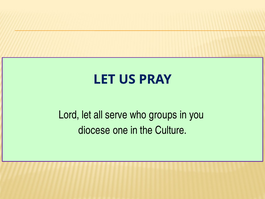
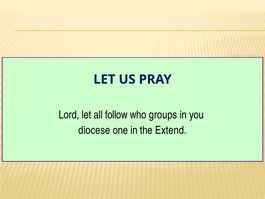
serve: serve -> follow (116, 115)
Culture: Culture -> Extend (171, 130)
